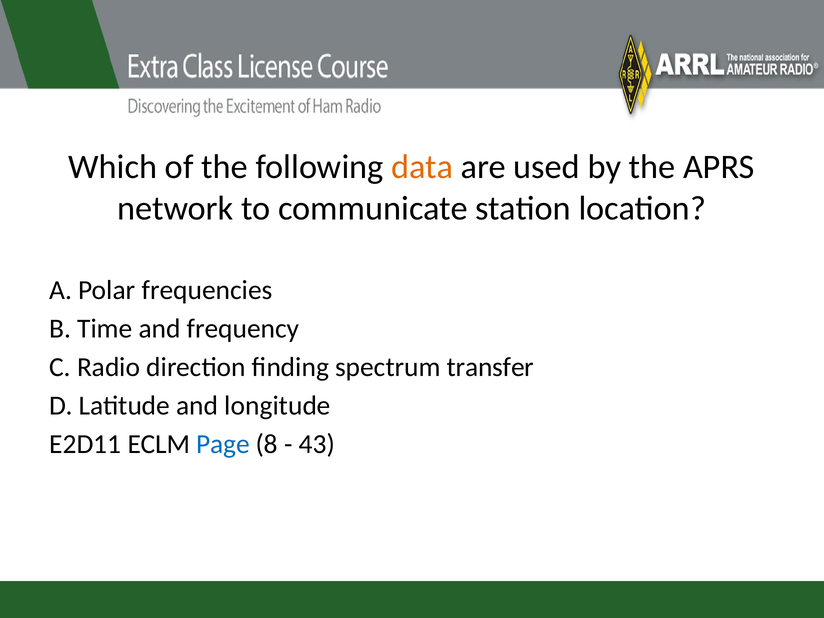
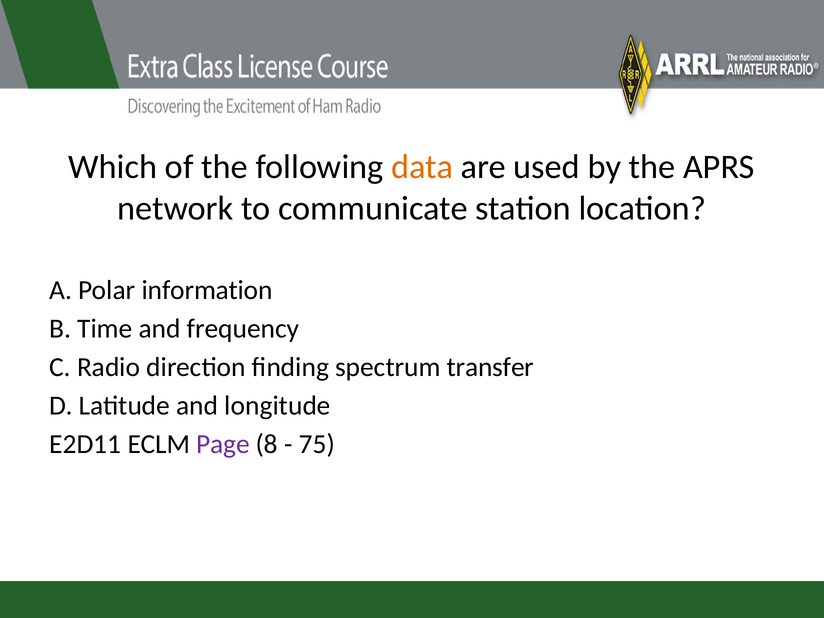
frequencies: frequencies -> information (207, 290)
Page colour: blue -> purple (223, 444)
43: 43 -> 75 (317, 444)
